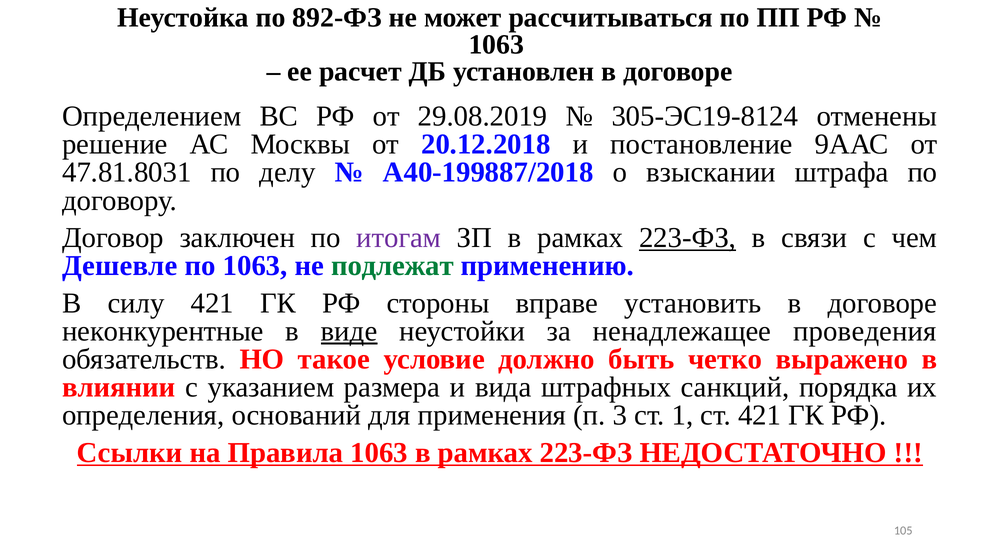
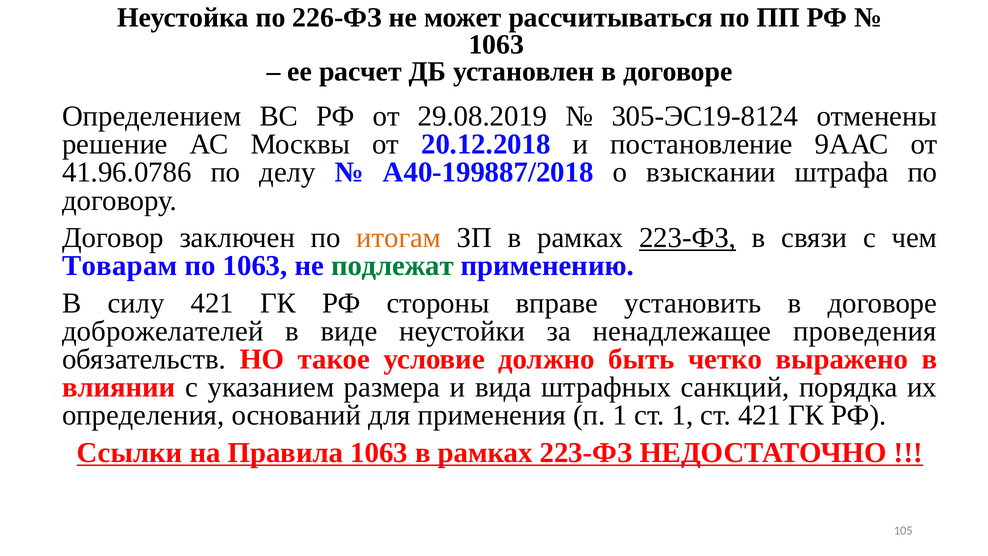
892-ФЗ: 892-ФЗ -> 226-ФЗ (337, 18)
47.81.8031: 47.81.8031 -> 41.96.0786 (127, 172)
итогам colour: purple -> orange (399, 238)
Дешевле: Дешевле -> Товарам (120, 266)
неконкурентные: неконкурентные -> доброжелателей (163, 331)
виде underline: present -> none (349, 331)
п 3: 3 -> 1 (620, 415)
